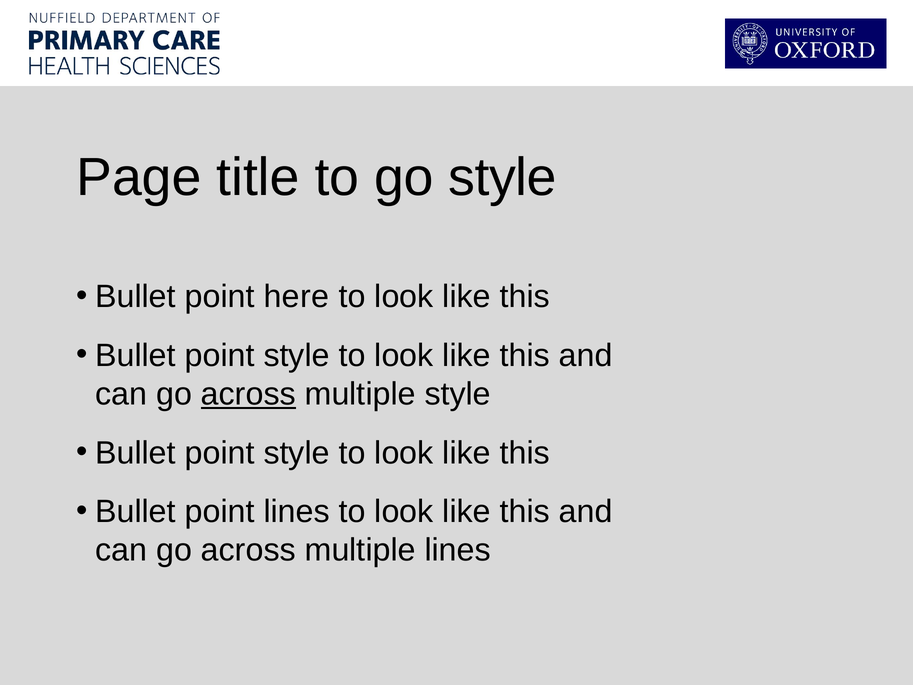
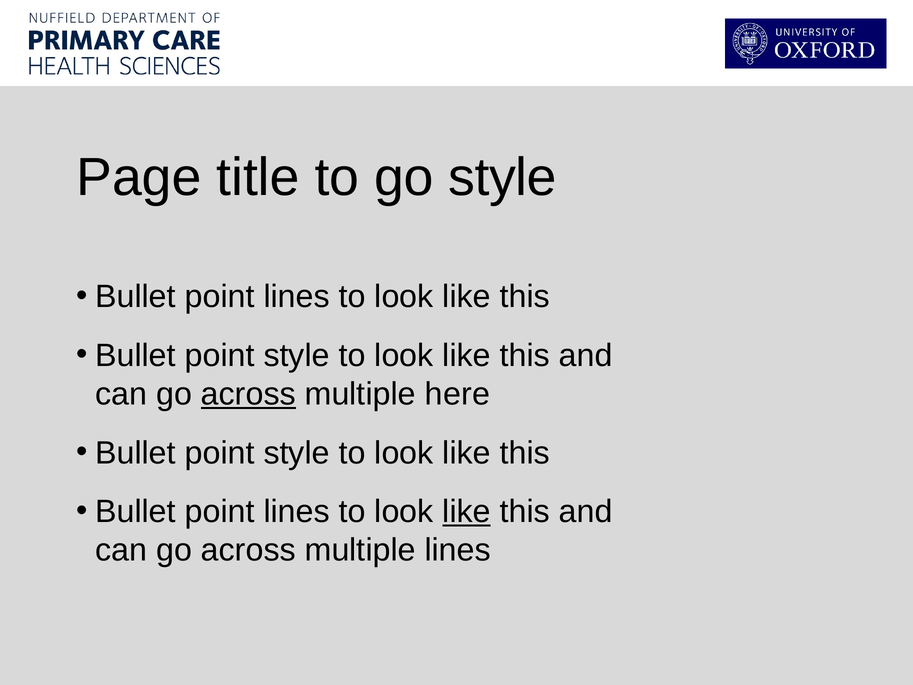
here: here -> lines (297, 297)
multiple style: style -> here (458, 394)
like underline: none -> present (467, 512)
